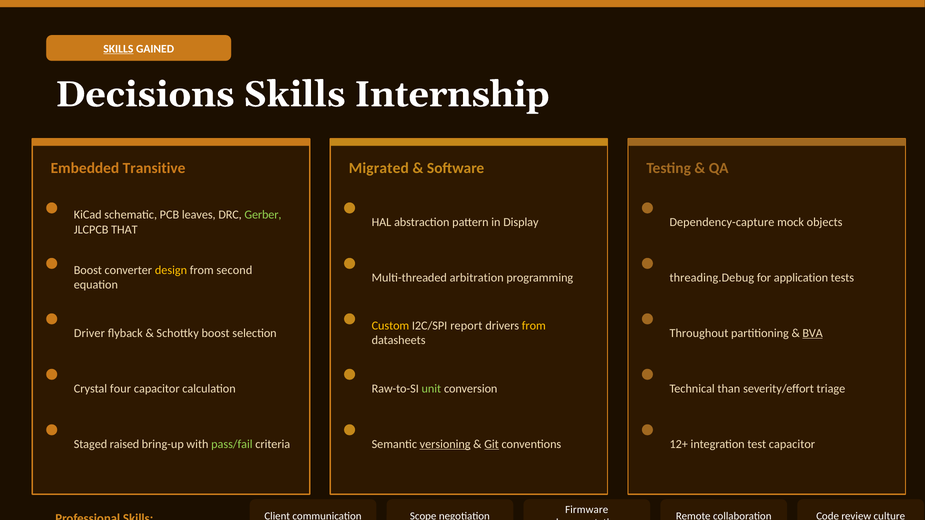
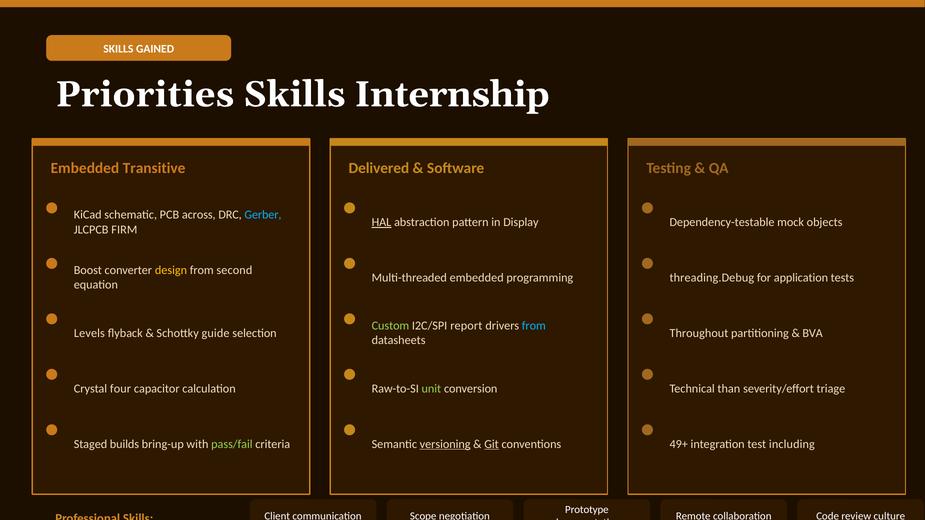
SKILLS underline: present -> none (118, 49)
Decisions: Decisions -> Priorities (145, 94)
Migrated: Migrated -> Delivered (379, 168)
leaves: leaves -> across (199, 215)
Gerber colour: light green -> light blue (263, 215)
HAL underline: none -> present (382, 222)
Dependency-capture: Dependency-capture -> Dependency-testable (722, 222)
THAT: THAT -> FIRM (124, 230)
Multi-threaded arbitration: arbitration -> embedded (477, 278)
Custom colour: yellow -> light green (390, 326)
from colour: yellow -> light blue (534, 326)
Driver: Driver -> Levels (89, 333)
Schottky boost: boost -> guide (216, 333)
BVA underline: present -> none (813, 333)
raised: raised -> builds (124, 444)
12+: 12+ -> 49+ (679, 444)
test capacitor: capacitor -> including (792, 444)
Firmware: Firmware -> Prototype (587, 510)
